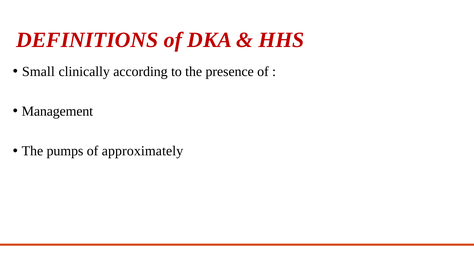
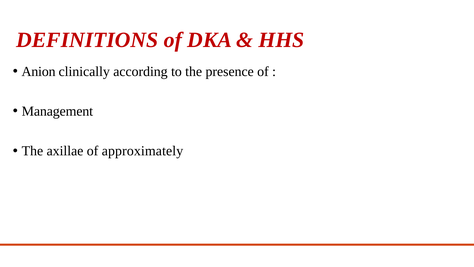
Small: Small -> Anion (39, 71)
pumps: pumps -> axillae (65, 151)
